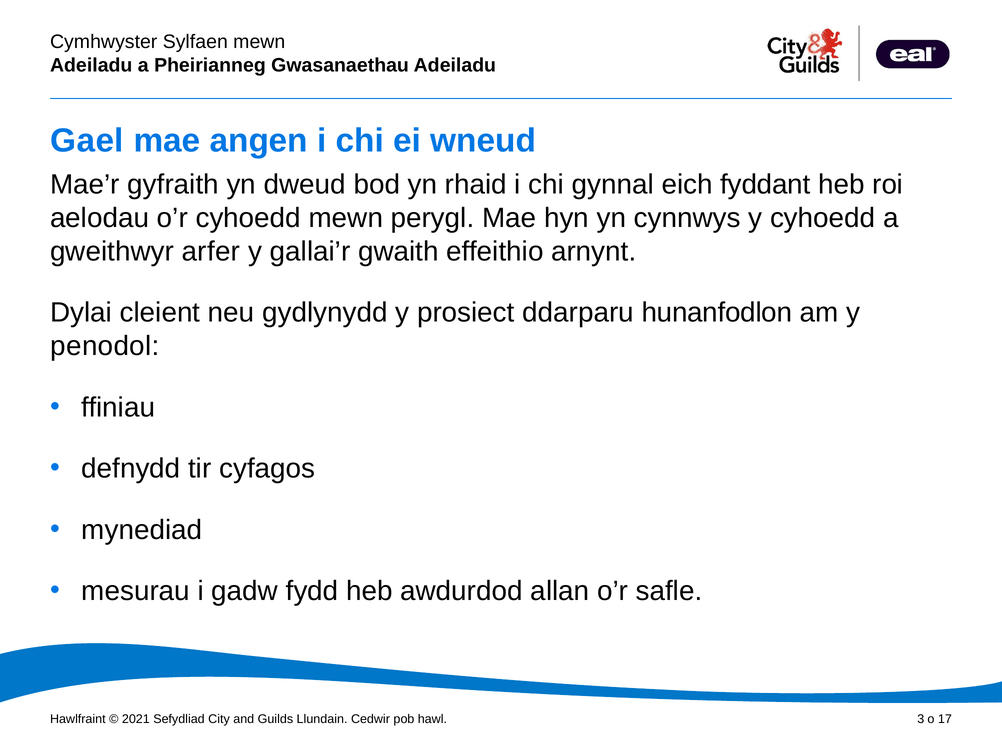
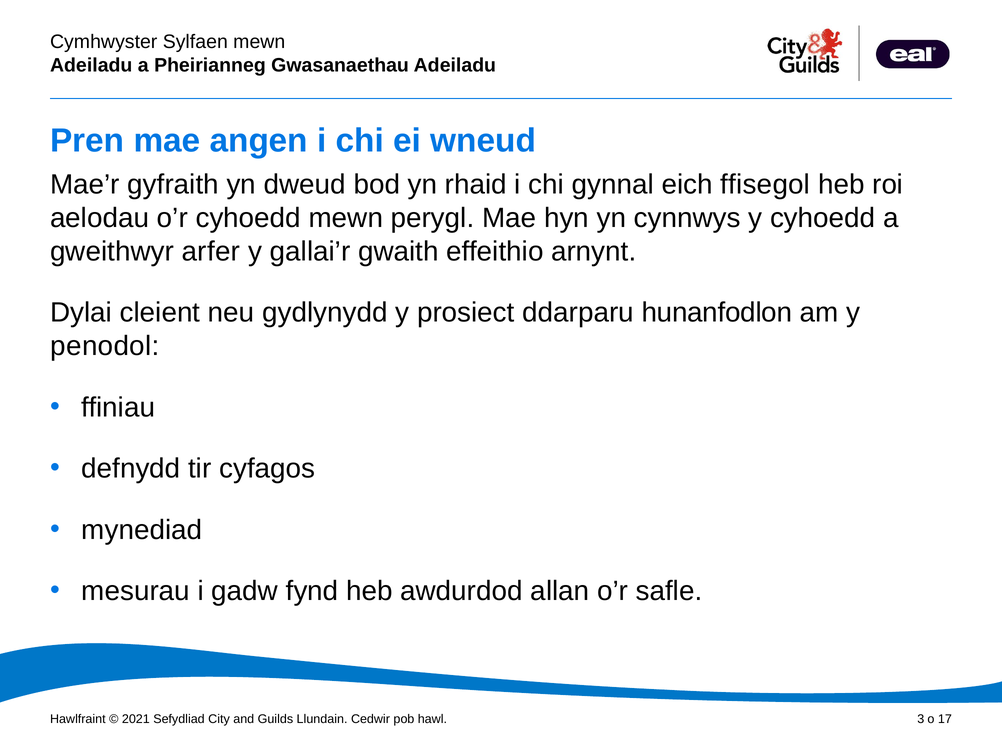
Gael: Gael -> Pren (87, 141)
fyddant: fyddant -> ffisegol (765, 184)
fydd: fydd -> fynd (312, 591)
